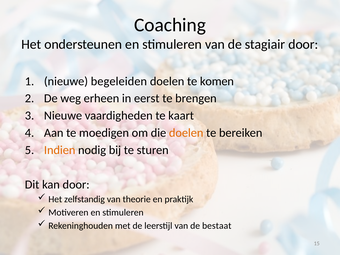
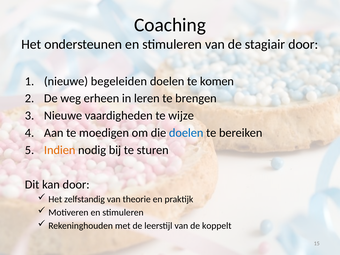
eerst: eerst -> leren (147, 98)
kaart: kaart -> wijze (181, 116)
doelen colour: orange -> blue (186, 133)
bestaat: bestaat -> koppelt (217, 226)
